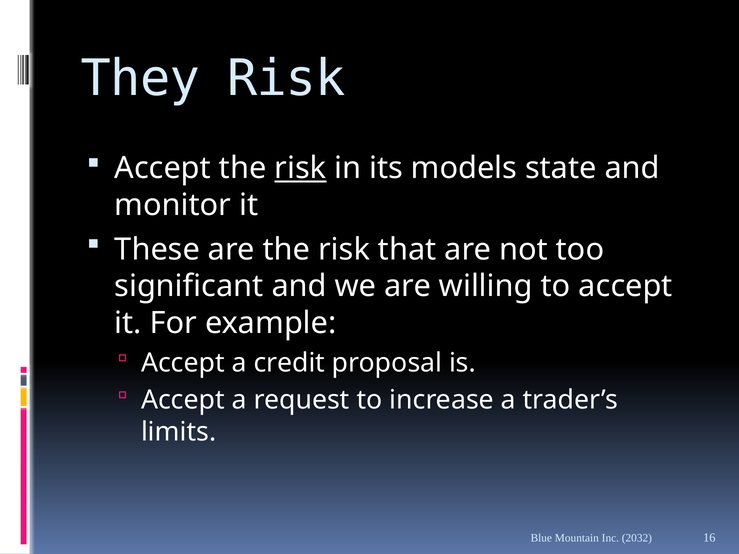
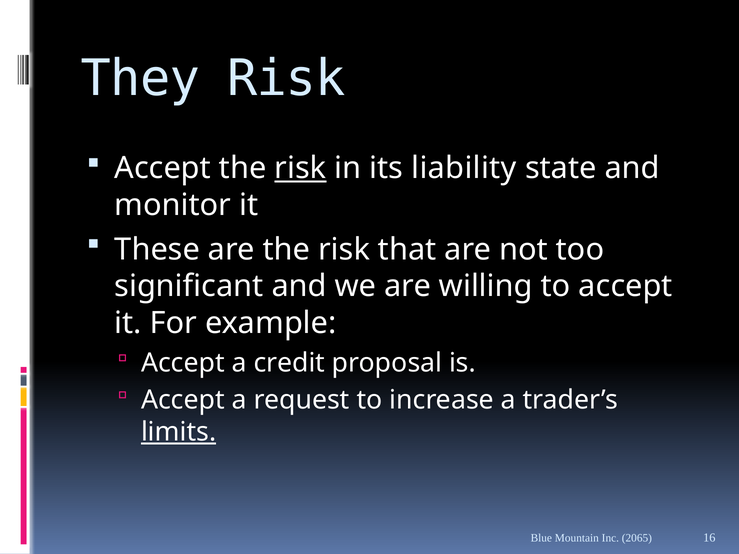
models: models -> liability (464, 168)
limits underline: none -> present (179, 432)
2032: 2032 -> 2065 (637, 538)
